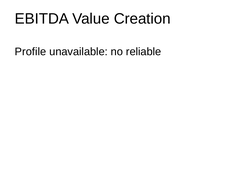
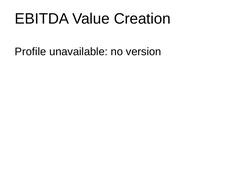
reliable: reliable -> version (144, 52)
